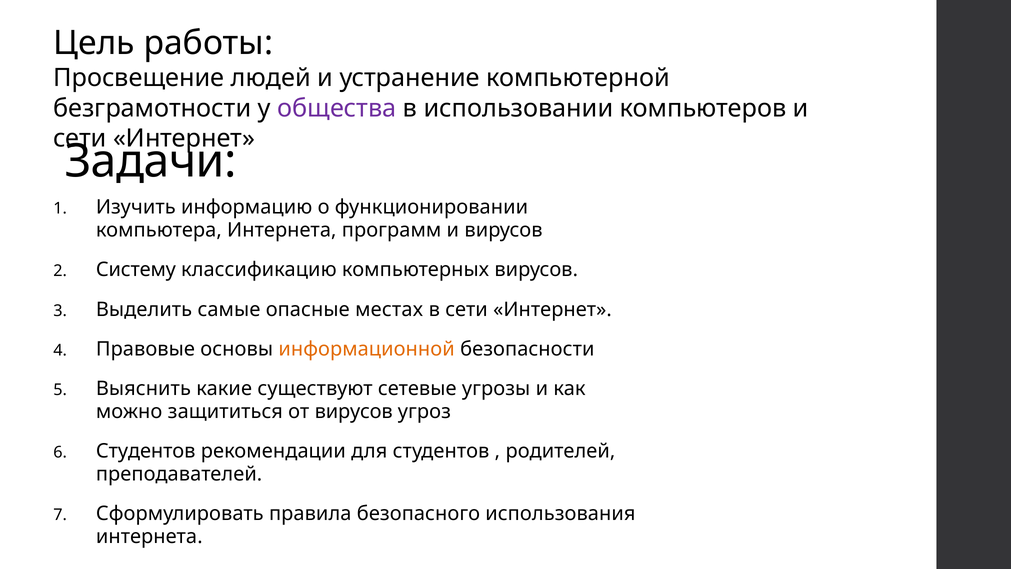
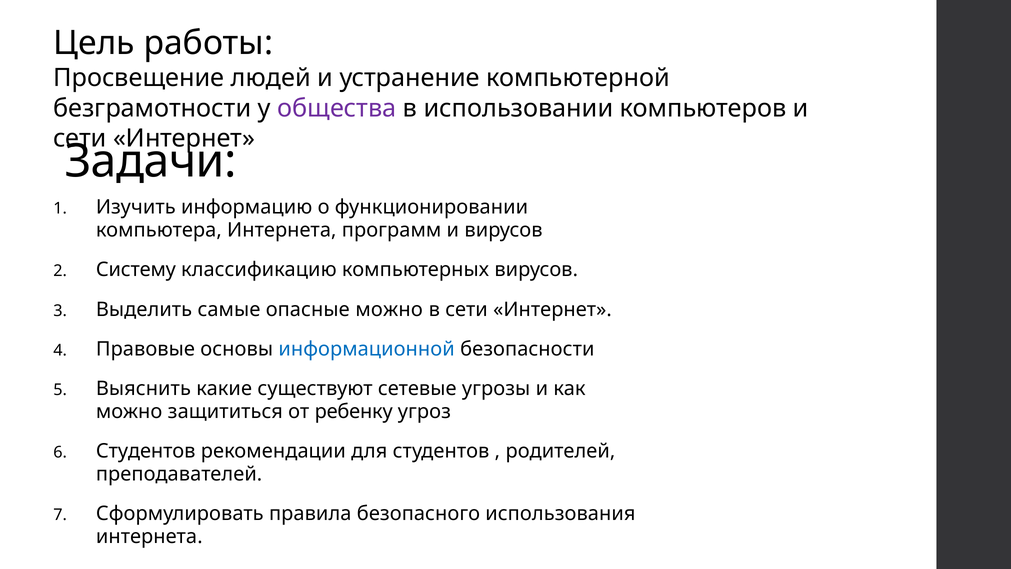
опасные местах: местах -> можно (389, 309)
информационной colour: orange -> blue (367, 349)
от вирусов: вирусов -> ребенку (354, 411)
